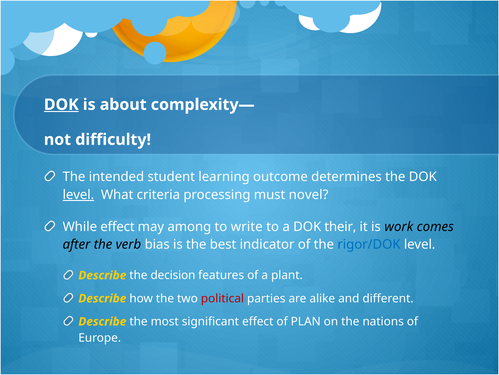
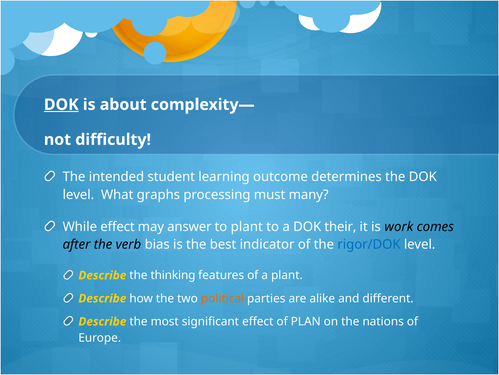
level underline: present -> none (78, 194)
criteria: criteria -> graphs (158, 194)
novel: novel -> many (309, 194)
among: among -> answer (189, 226)
to write: write -> plant (247, 226)
decision: decision -> thinking (173, 275)
political colour: red -> orange (222, 298)
